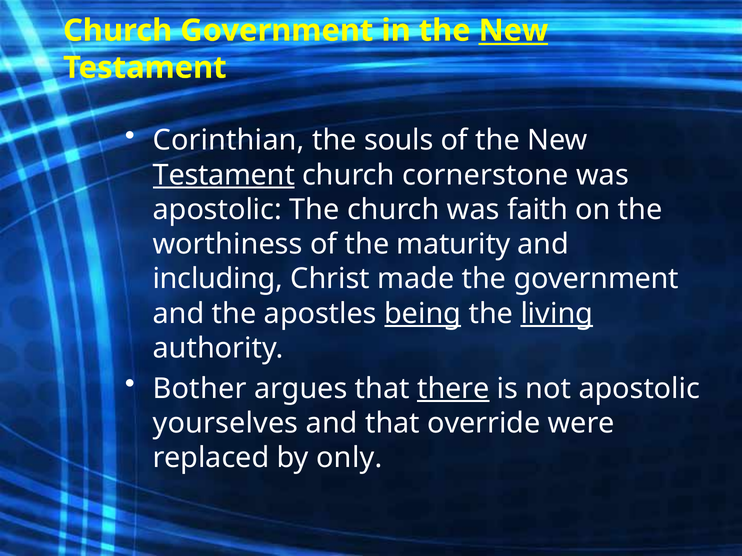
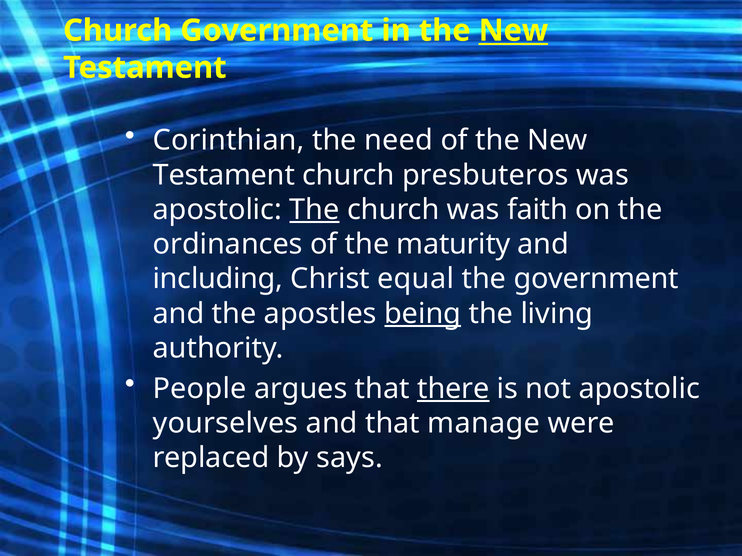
souls: souls -> need (399, 141)
Testament underline: present -> none (224, 175)
cornerstone: cornerstone -> presbuteros (485, 175)
The underline: none -> present (315, 210)
worthiness: worthiness -> ordinances (228, 244)
made: made -> equal (416, 279)
living underline: present -> none (557, 314)
Bother: Bother -> People (200, 389)
override: override -> manage (484, 423)
only: only -> says (349, 458)
